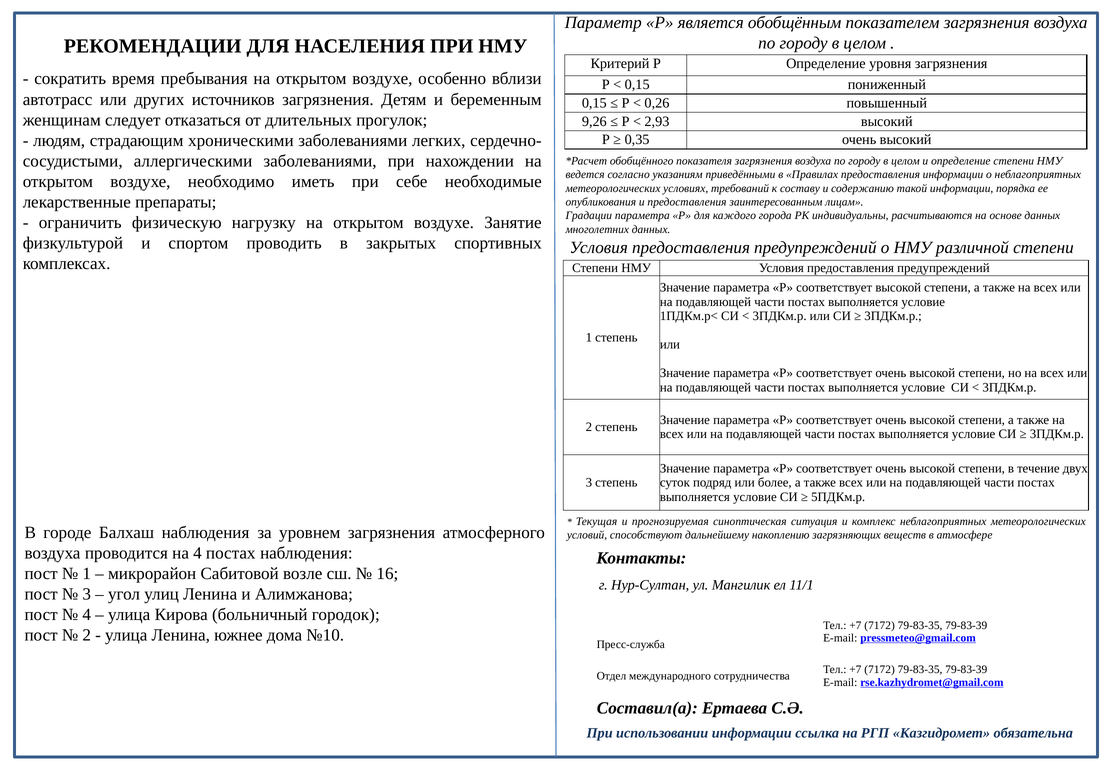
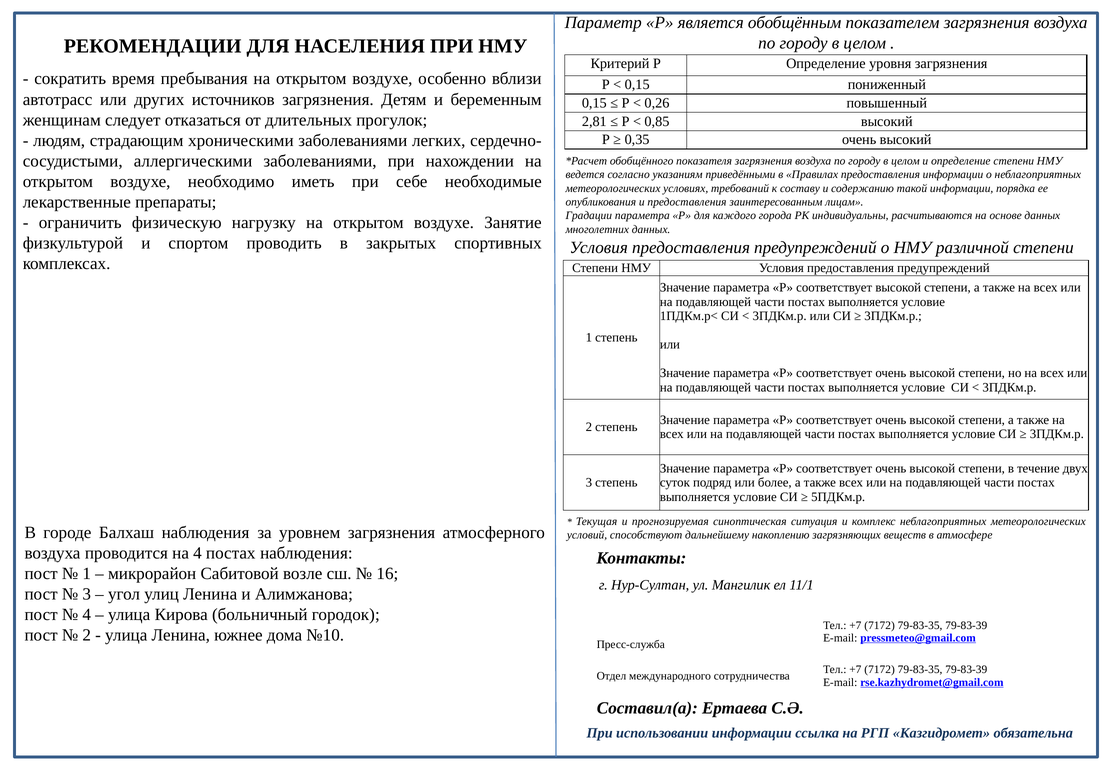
9,26: 9,26 -> 2,81 (594, 121)
2,93: 2,93 -> 0,85 (657, 121)
